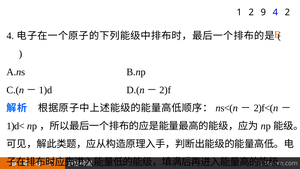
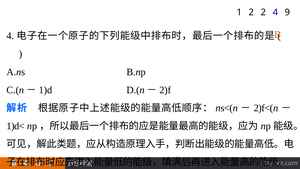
2 9: 9 -> 2 (263, 12)
4 2: 2 -> 9 (287, 12)
